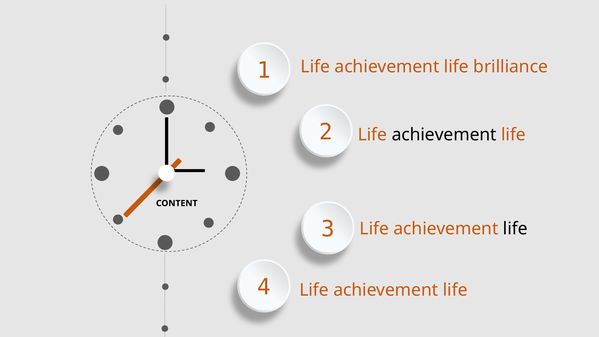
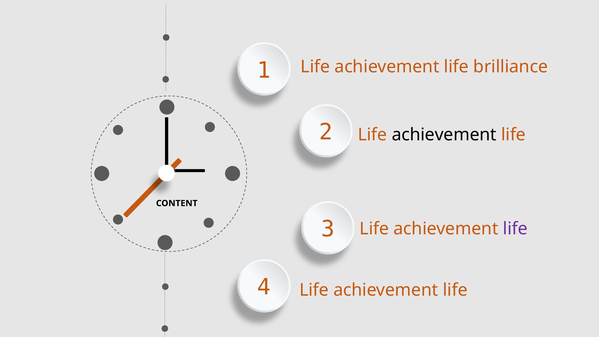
life colour: black -> purple (515, 229)
